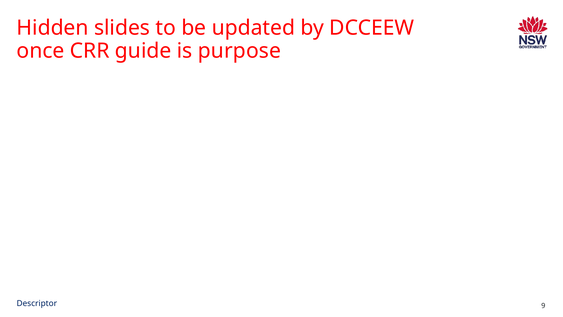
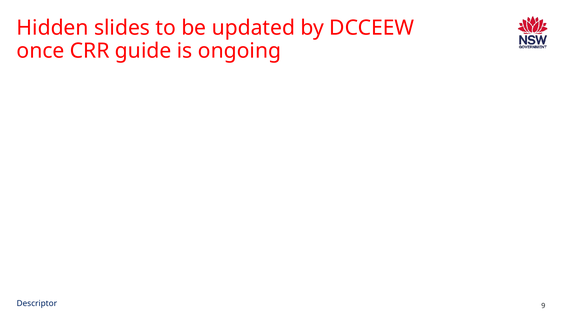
purpose: purpose -> ongoing (240, 51)
